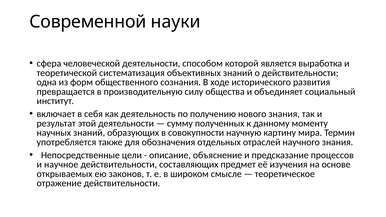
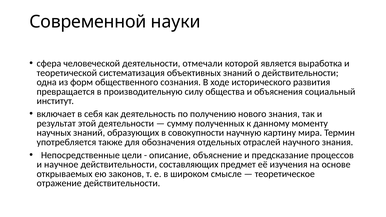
способом: способом -> отмечали (203, 64)
объединяет: объединяет -> объяснения (278, 92)
